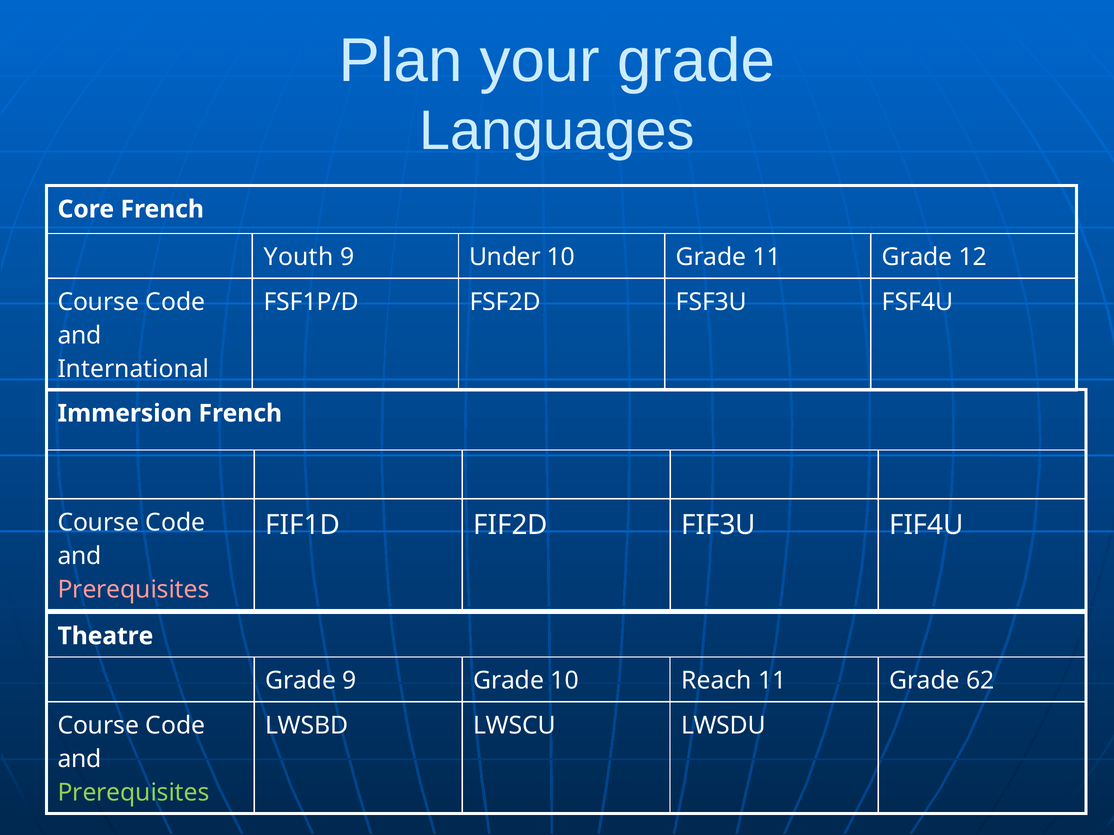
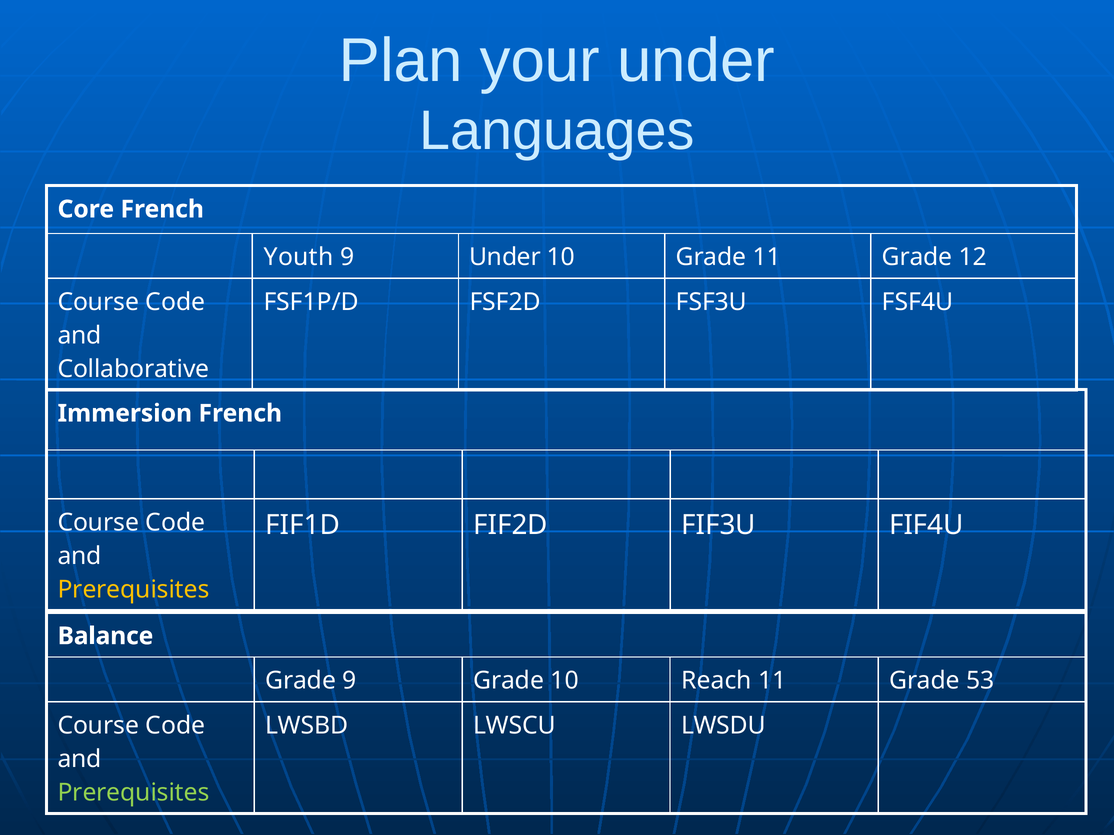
your grade: grade -> under (696, 61)
International: International -> Collaborative (133, 369)
Prerequisites colour: pink -> yellow (133, 590)
Theatre: Theatre -> Balance (105, 636)
62: 62 -> 53 (980, 681)
